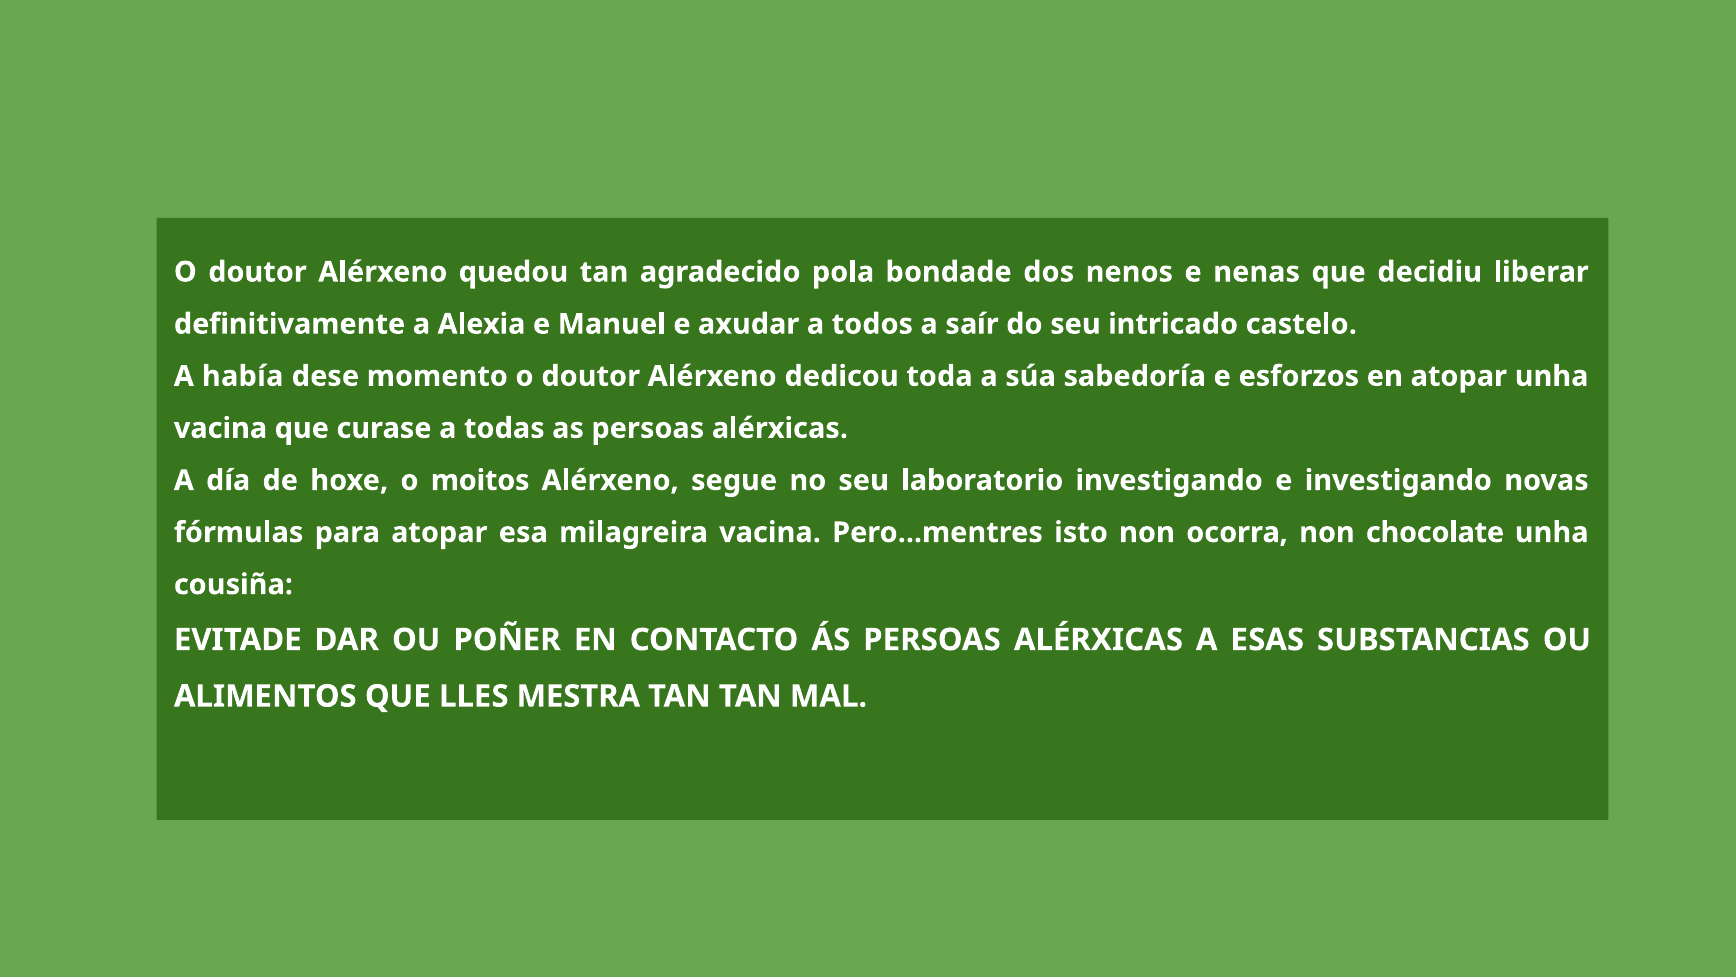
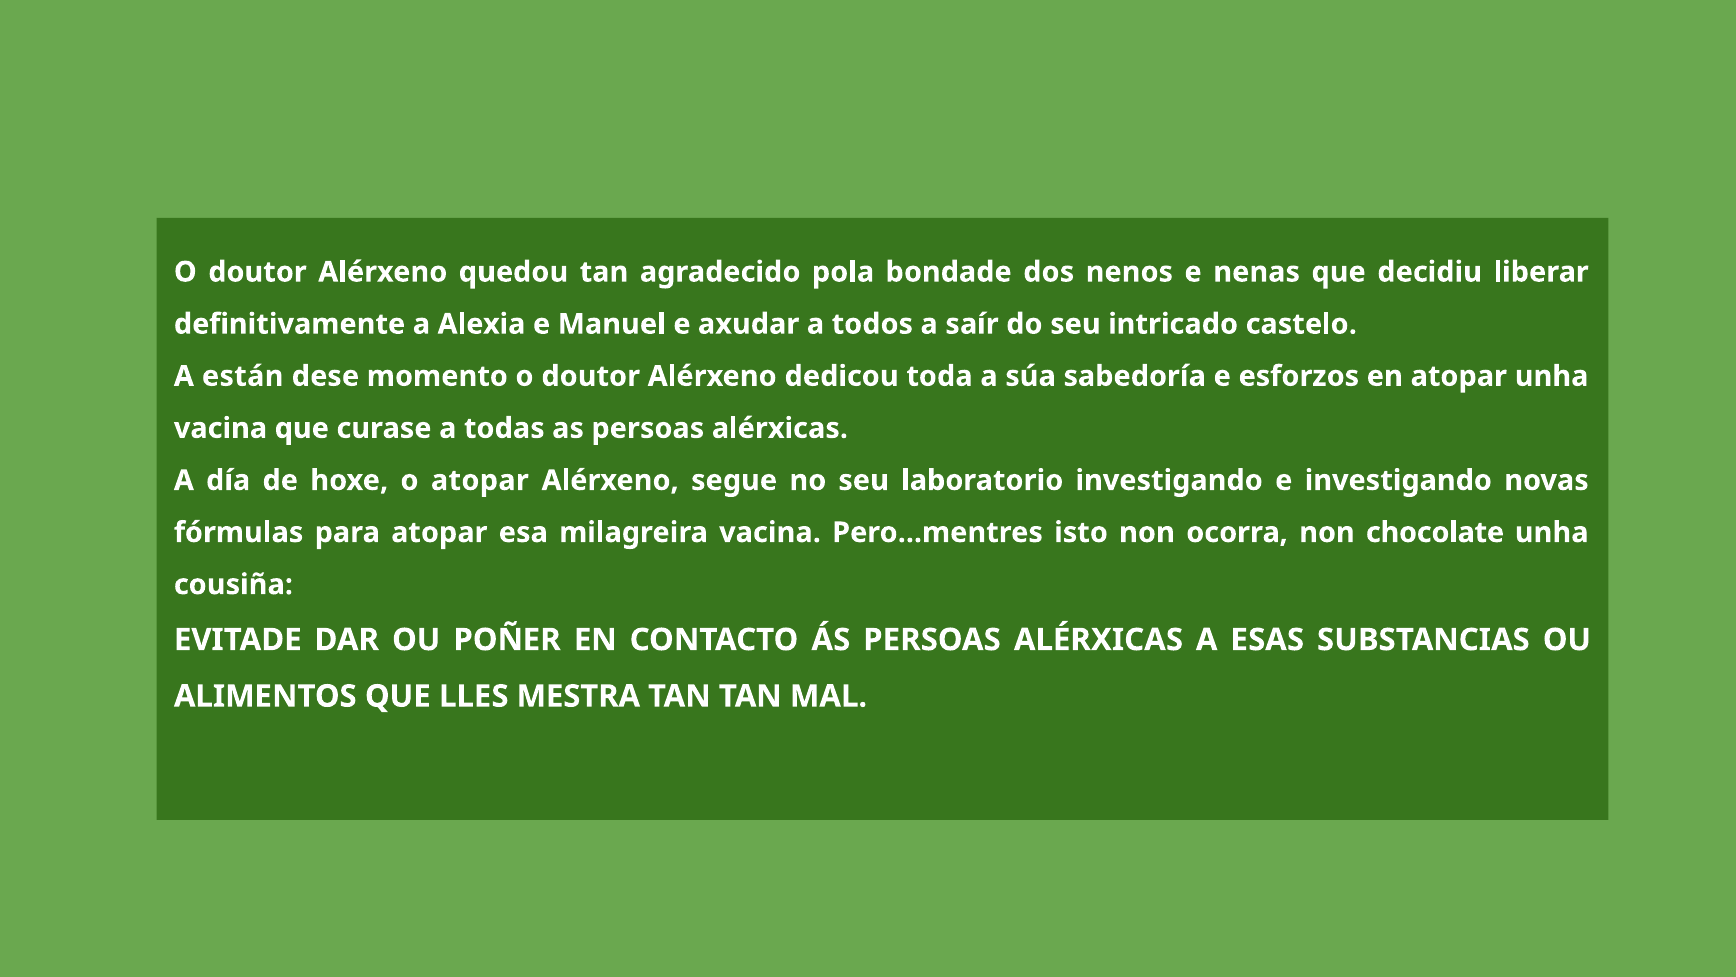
había: había -> están (243, 376)
o moitos: moitos -> atopar (480, 480)
